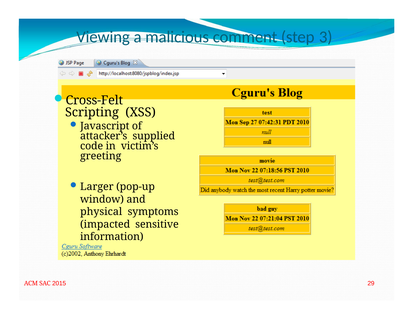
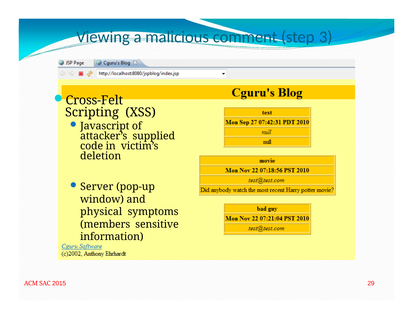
greeting: greeting -> deletion (101, 156)
Larger: Larger -> Server (97, 187)
impacted: impacted -> members (105, 224)
